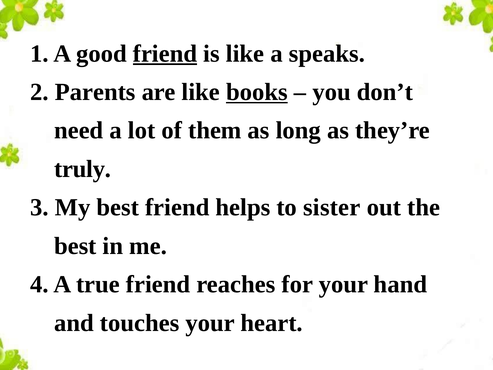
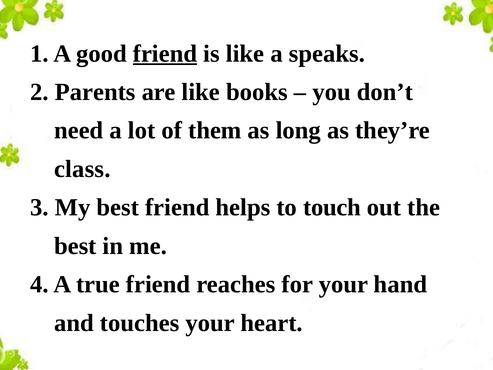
books underline: present -> none (257, 92)
truly: truly -> class (82, 169)
sister: sister -> touch (332, 207)
